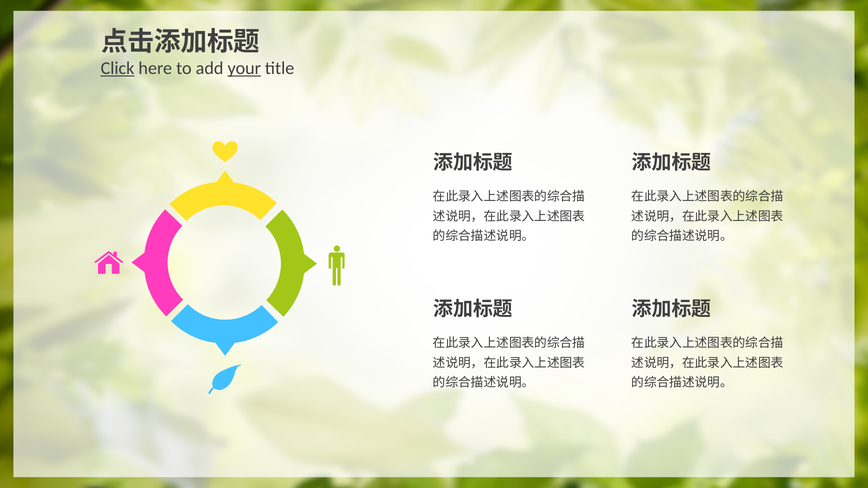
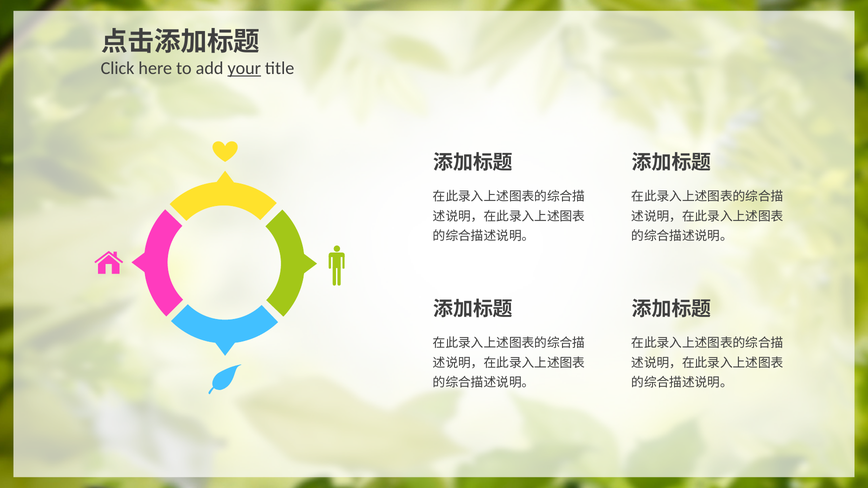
Click underline: present -> none (118, 68)
